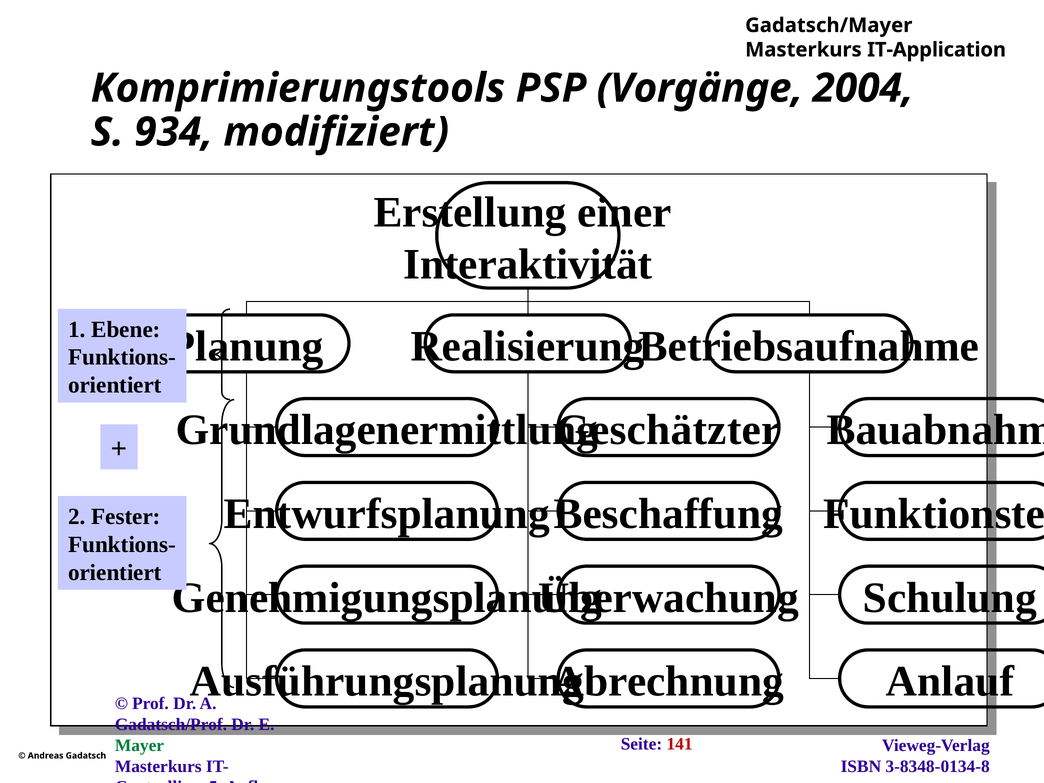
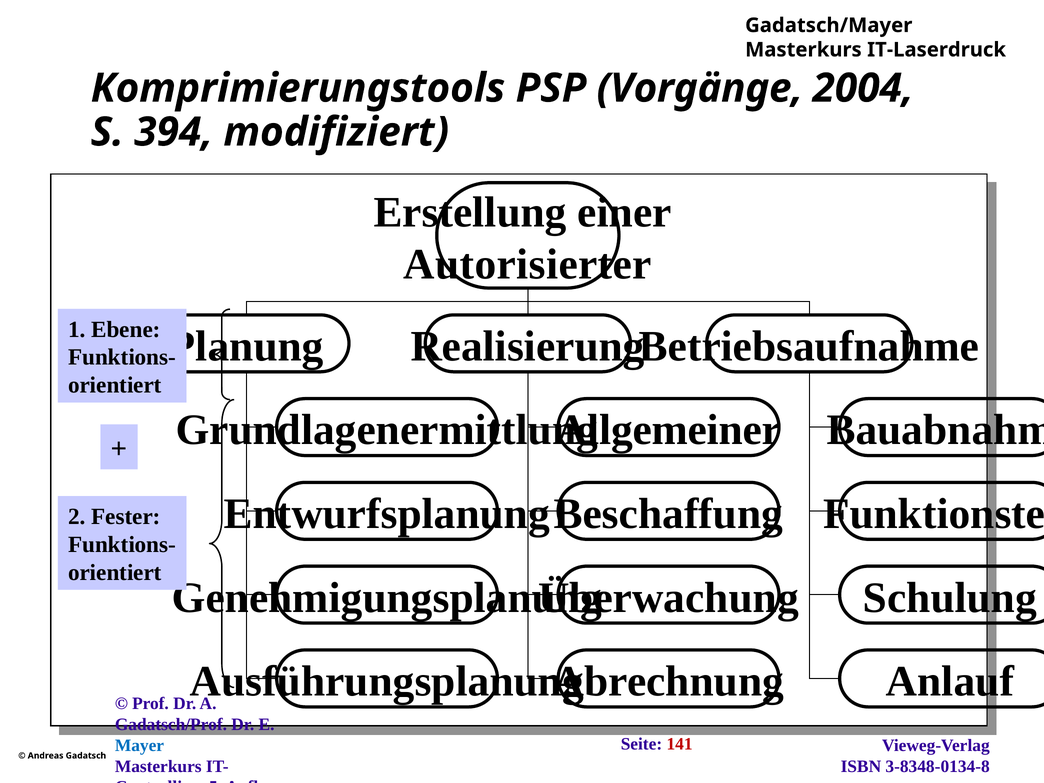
IT-Application: IT-Application -> IT-Laserdruck (937, 50)
934: 934 -> 394 (174, 132)
Interaktivität: Interaktivität -> Autorisierter (527, 264)
Geschätzter: Geschätzter -> Allgemeiner (669, 430)
Mayer colour: green -> blue (139, 745)
